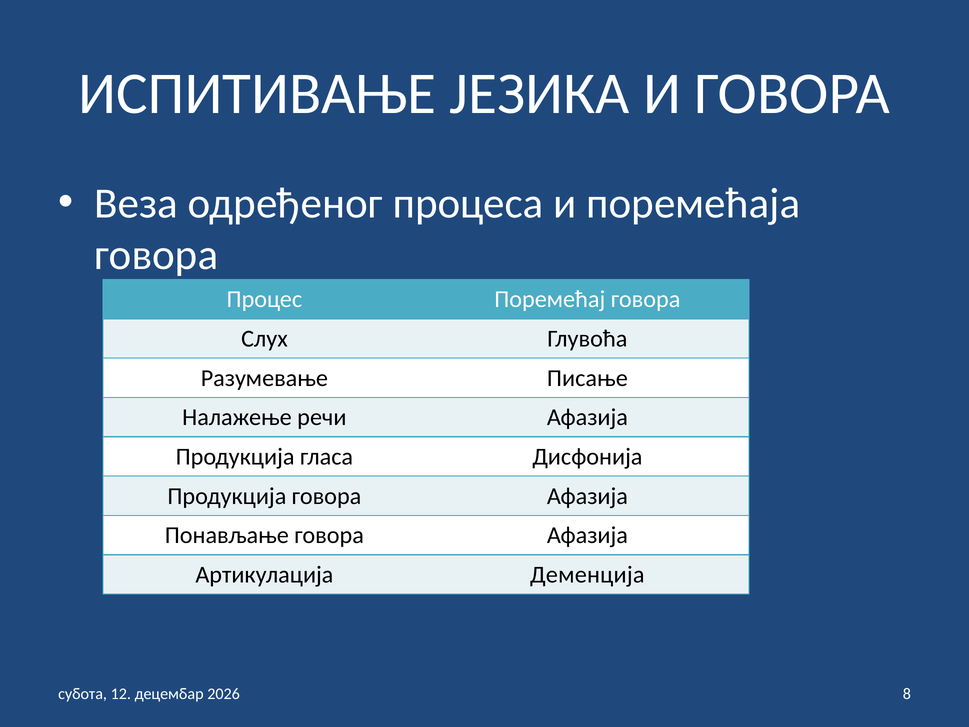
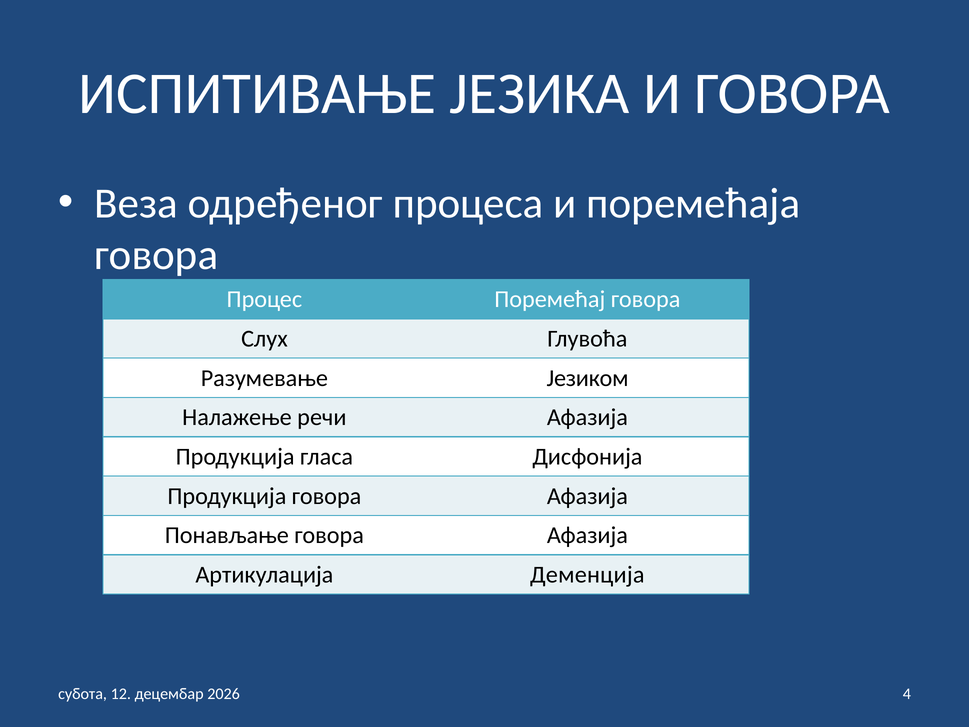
Писање: Писање -> Језиком (588, 378)
8: 8 -> 4 (907, 694)
